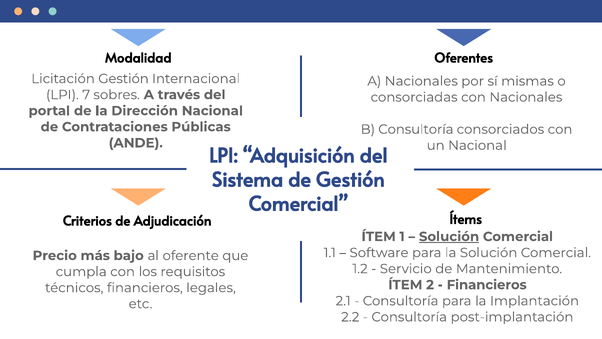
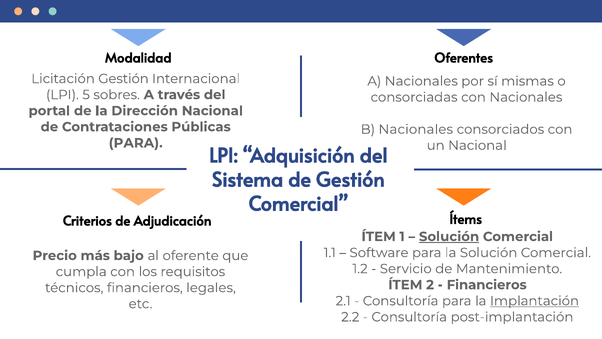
7: 7 -> 5 (86, 95)
B Consultoría: Consultoría -> Nacionales (416, 129)
ANDE: ANDE -> PARA (136, 143)
Implantación underline: none -> present (534, 301)
